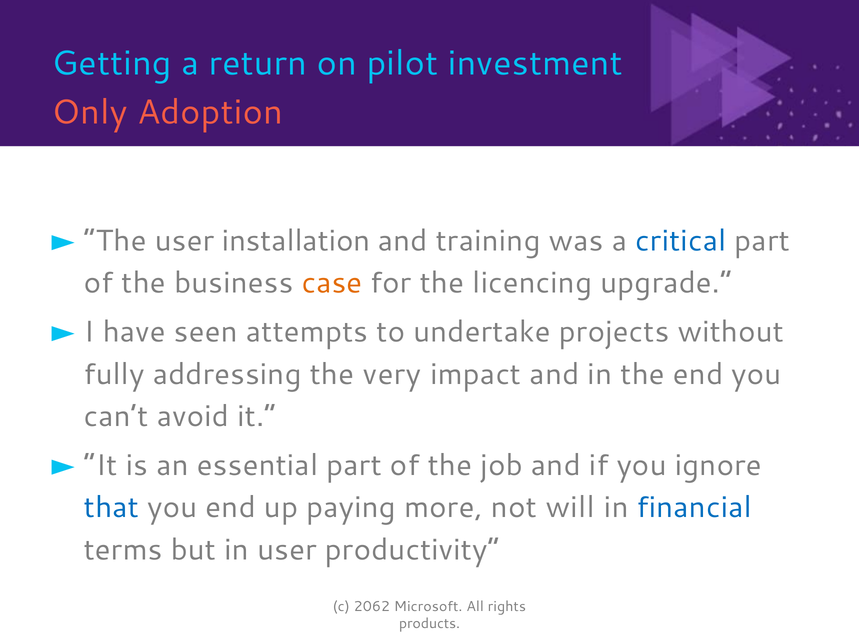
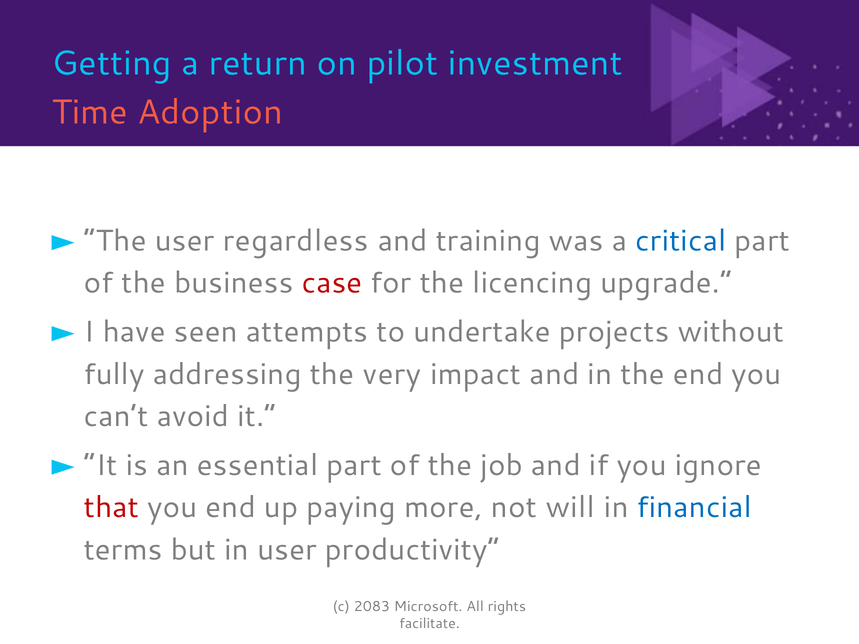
Only: Only -> Time (90, 112)
installation: installation -> regardless (296, 241)
case colour: orange -> red (332, 283)
that colour: blue -> red (111, 508)
2062: 2062 -> 2083 (372, 607)
products: products -> facilitate (429, 624)
